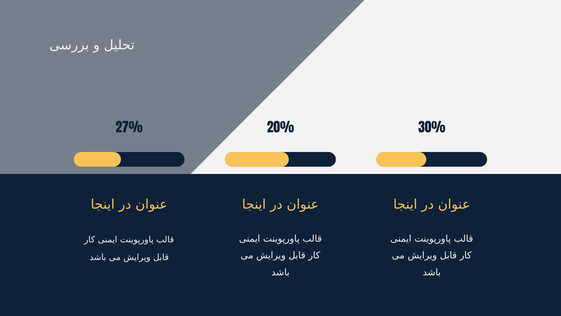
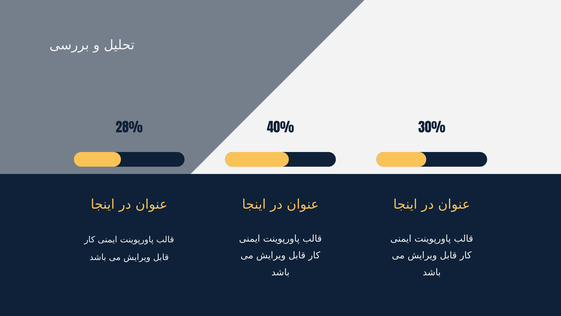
27%: 27% -> 28% (129, 128)
20%: 20% -> 40% (280, 128)
